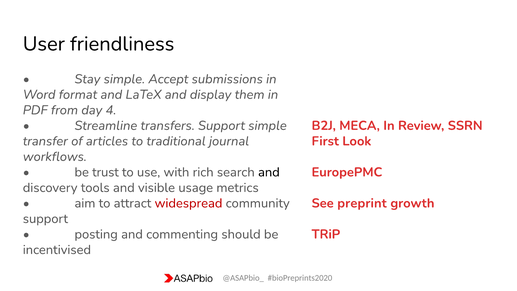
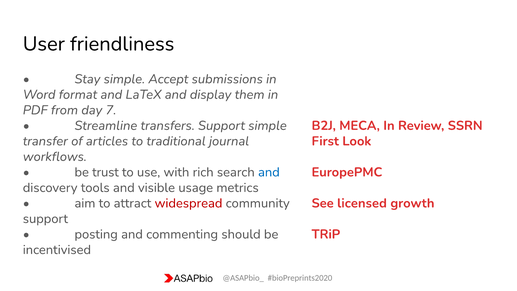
4: 4 -> 7 (111, 110)
and colour: black -> blue (269, 172)
preprint: preprint -> licensed (362, 203)
